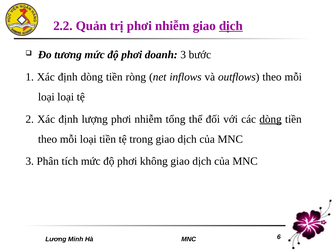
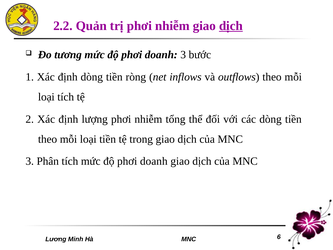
loại loại: loại -> tích (66, 97)
dòng underline: present -> none (271, 119)
không: không -> doanh (154, 161)
